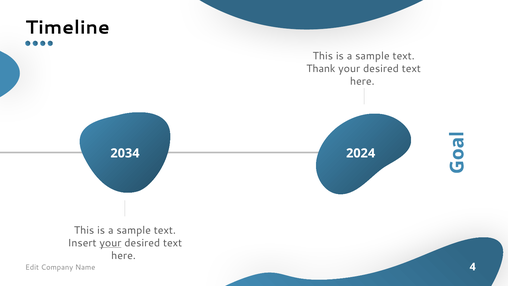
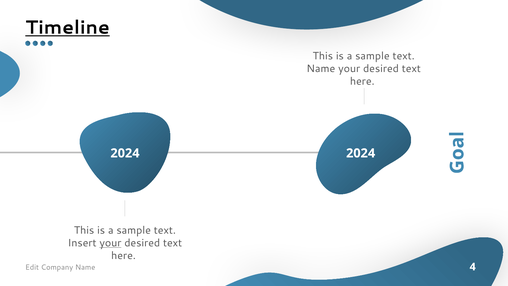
Timeline underline: none -> present (68, 28)
Thank: Thank -> Name (321, 69)
2034: 2034 -> 2024 (125, 153)
